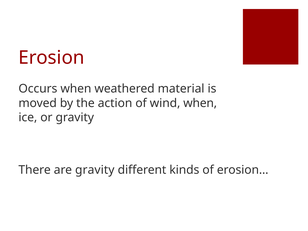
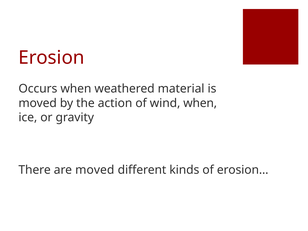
are gravity: gravity -> moved (95, 170)
